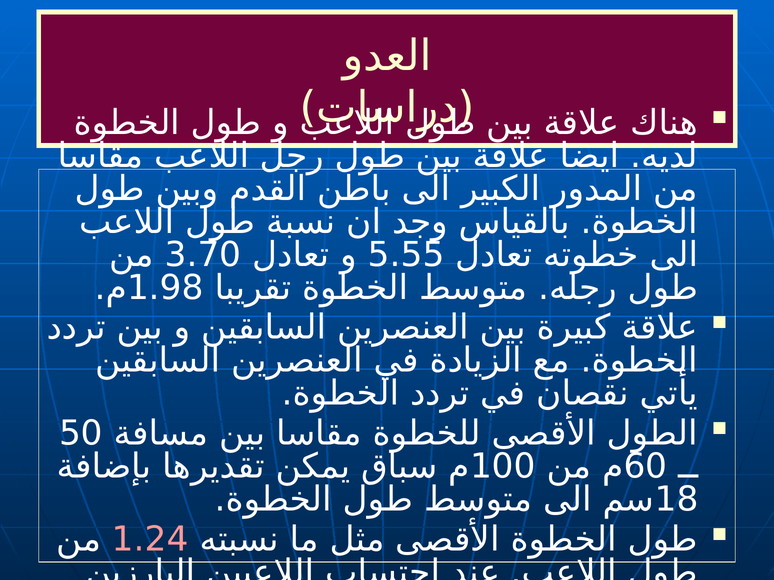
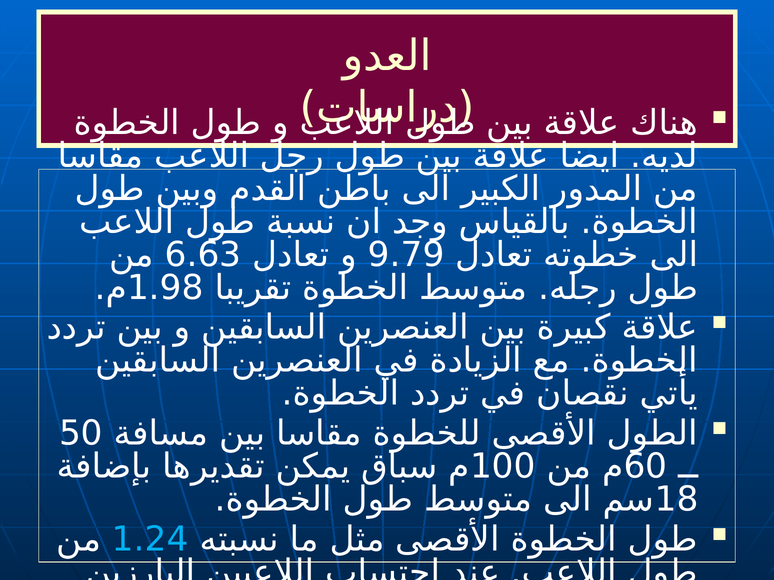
3.70: 3.70 -> 6.63 (203, 255)
5.55: 5.55 -> 9.79 (406, 255)
1.24 colour: pink -> light blue (150, 540)
